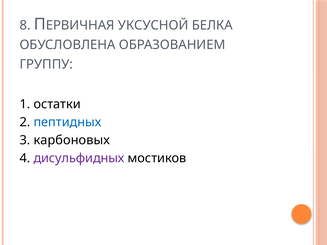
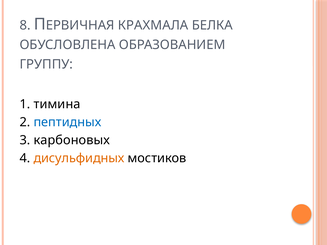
УКСУСНОЙ: УКСУСНОЙ -> КРАХМАЛА (153, 25)
остатки: остатки -> тимина (57, 104)
дисульфидных colour: purple -> orange (79, 158)
